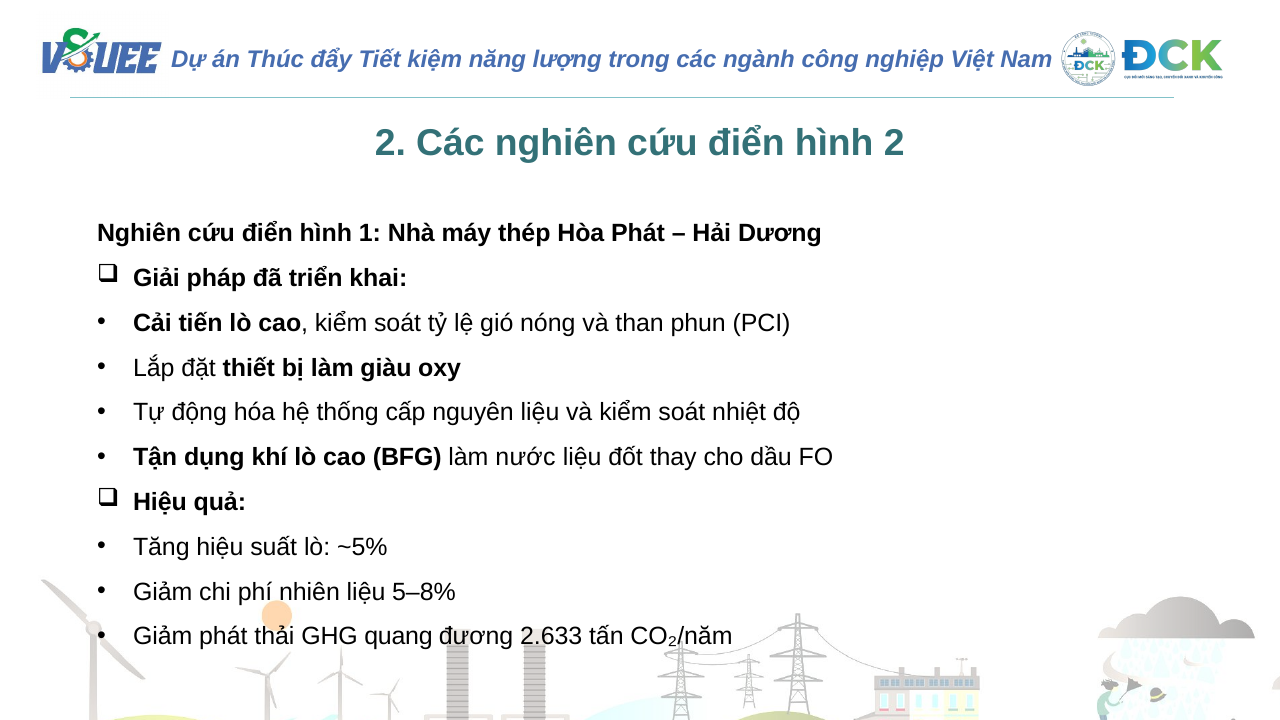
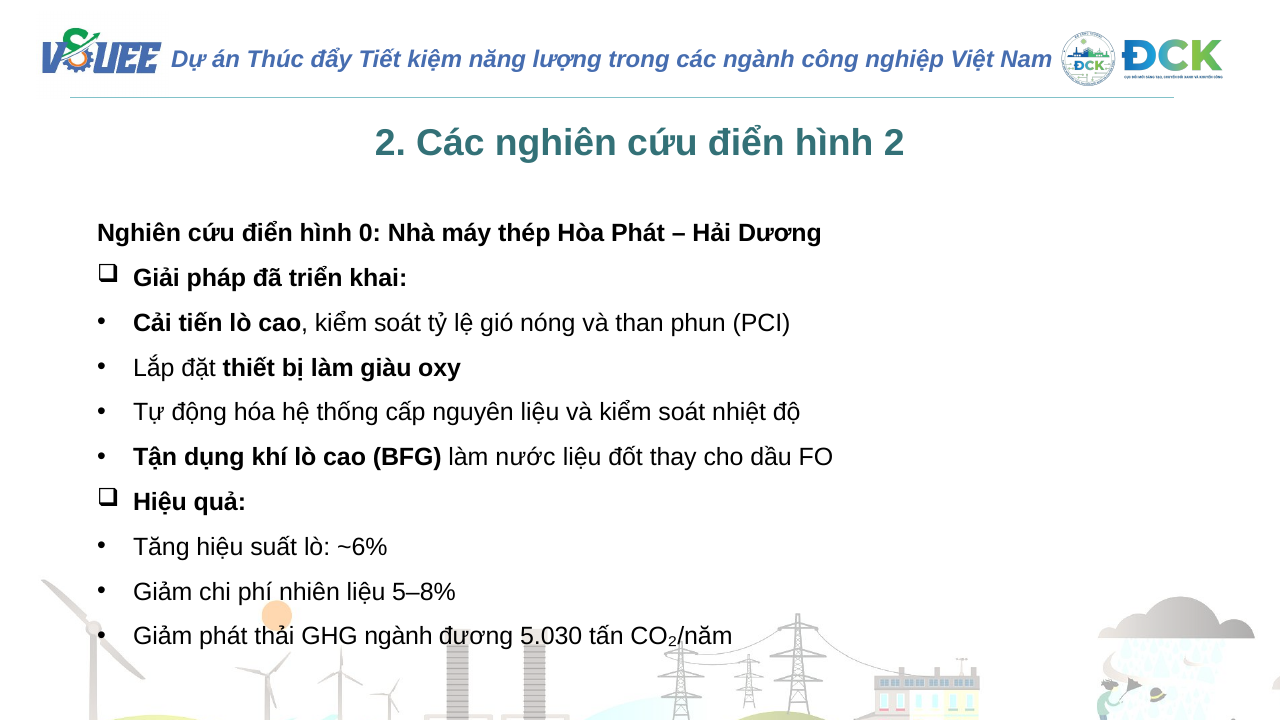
1: 1 -> 0 (370, 234)
~5%: ~5% -> ~6% (362, 547)
GHG quang: quang -> ngành (399, 637)
2.633: 2.633 -> 5.030 (551, 637)
